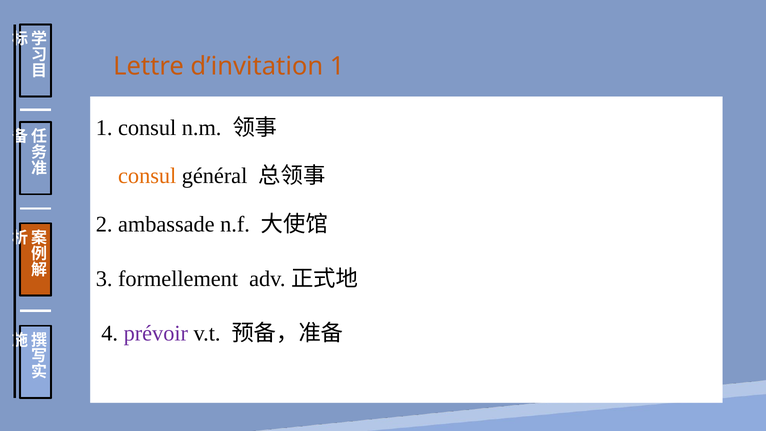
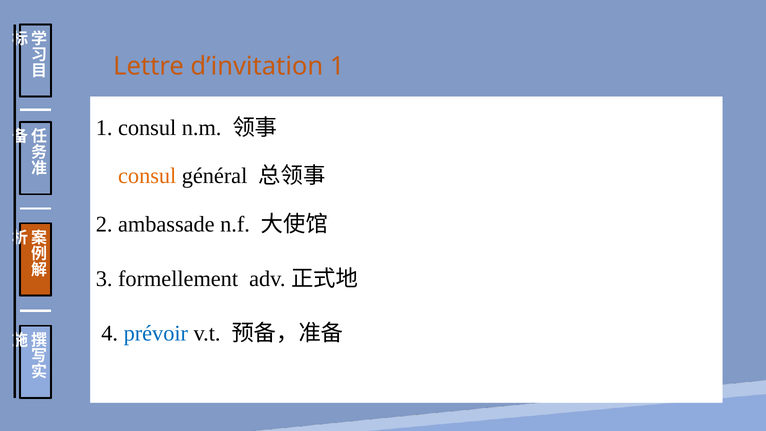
prévoir colour: purple -> blue (156, 333)
